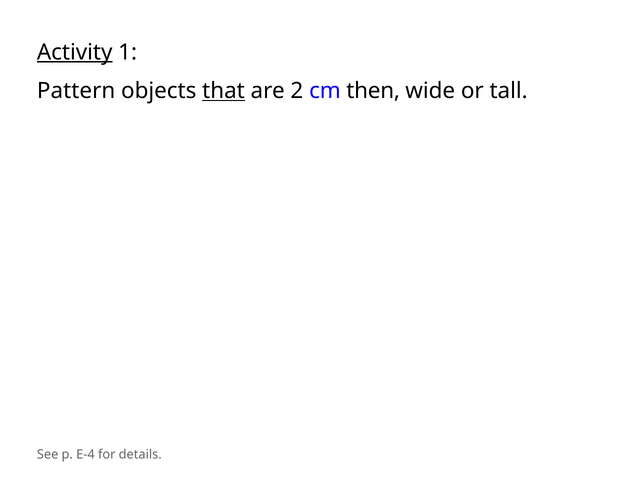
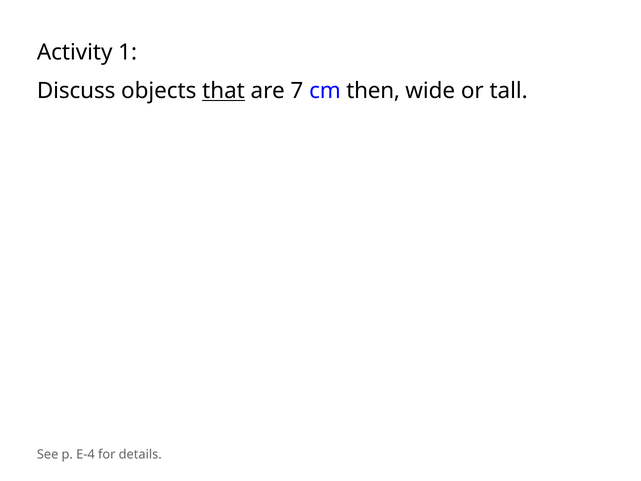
Activity underline: present -> none (75, 52)
Pattern: Pattern -> Discuss (76, 91)
2: 2 -> 7 (297, 91)
